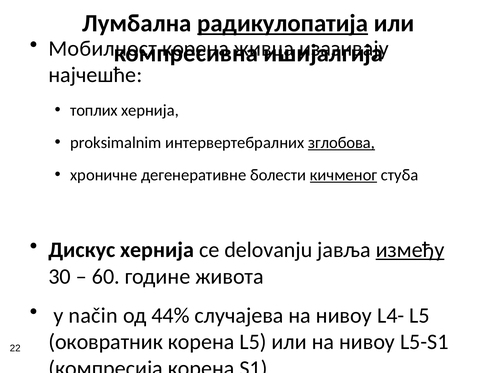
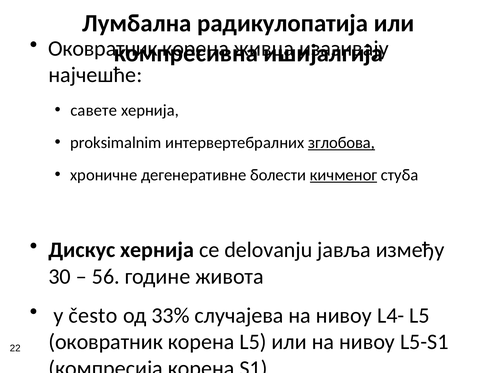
радикулопатија underline: present -> none (283, 23)
Мобилност: Мобилност -> Оковратник (103, 48)
топлих: топлих -> савете (94, 110)
између underline: present -> none (410, 250)
60: 60 -> 56 (106, 276)
način: način -> često (93, 315)
44%: 44% -> 33% (170, 315)
